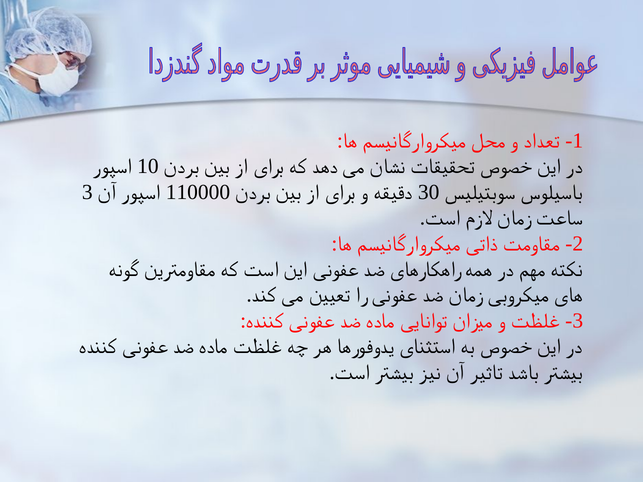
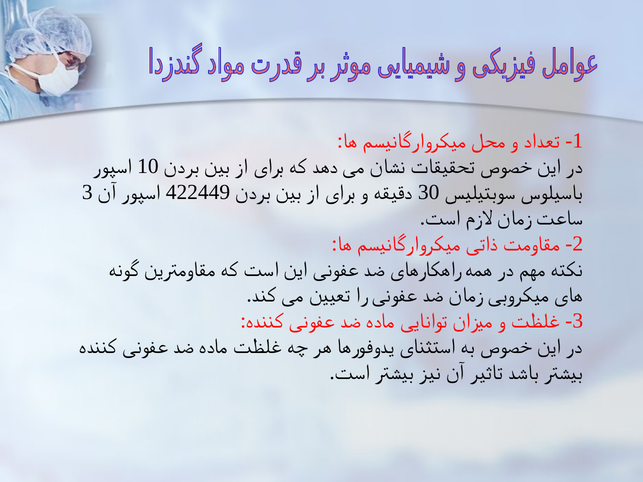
110000: 110000 -> 422449 (198, 192)
